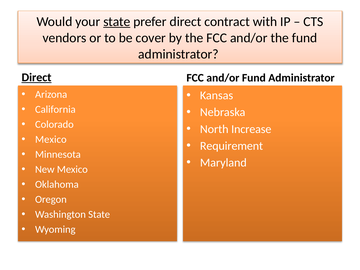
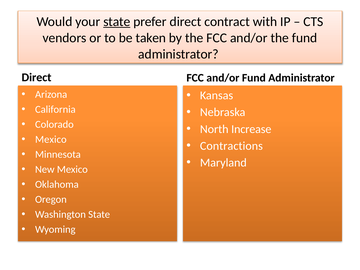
cover: cover -> taken (151, 38)
Direct underline: present -> none (37, 77)
Requirement: Requirement -> Contractions (231, 146)
